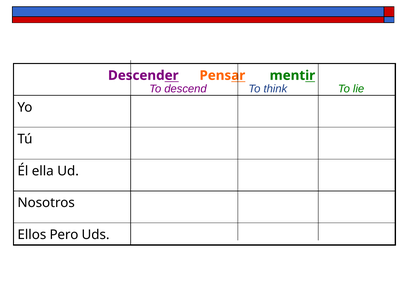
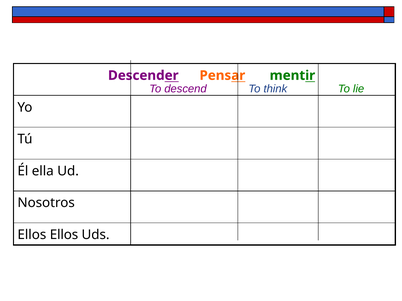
Ellos Pero: Pero -> Ellos (64, 235)
